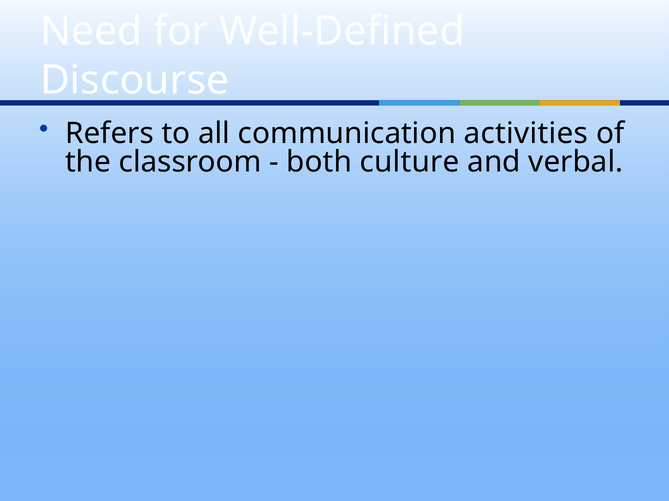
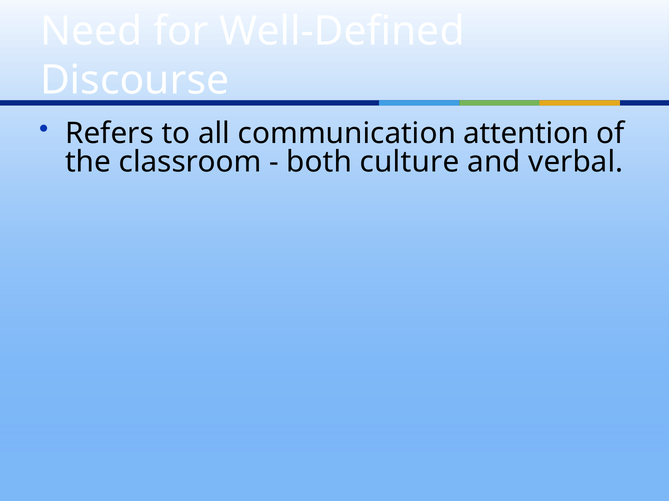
activities: activities -> attention (526, 133)
